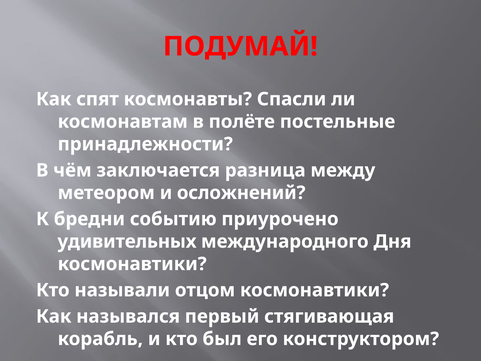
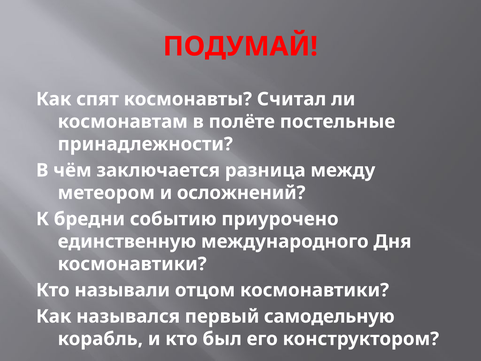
Спасли: Спасли -> Считал (292, 99)
удивительных: удивительных -> единственную (127, 241)
стягивающая: стягивающая -> самодельную (329, 316)
